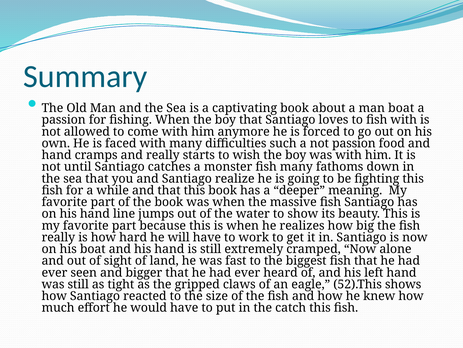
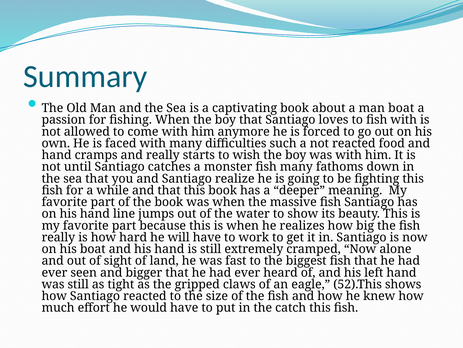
not passion: passion -> reacted (354, 143)
